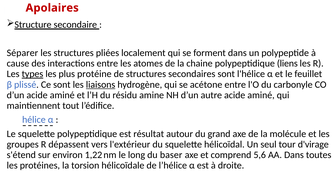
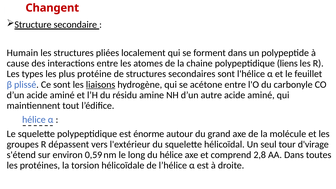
Apolaires: Apolaires -> Changent (52, 8)
Séparer: Séparer -> Humain (22, 53)
types underline: present -> none (32, 74)
résultat: résultat -> énorme (149, 134)
1,22: 1,22 -> 0,59 (94, 155)
du baser: baser -> hélice (171, 155)
5,6: 5,6 -> 2,8 (260, 155)
